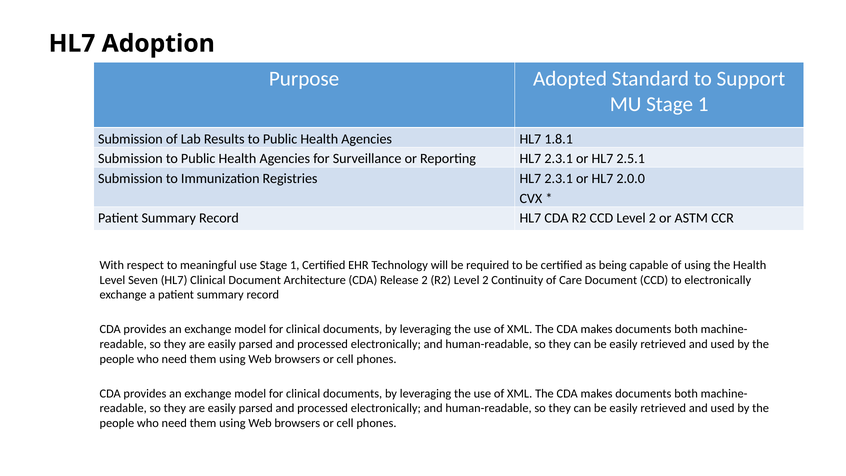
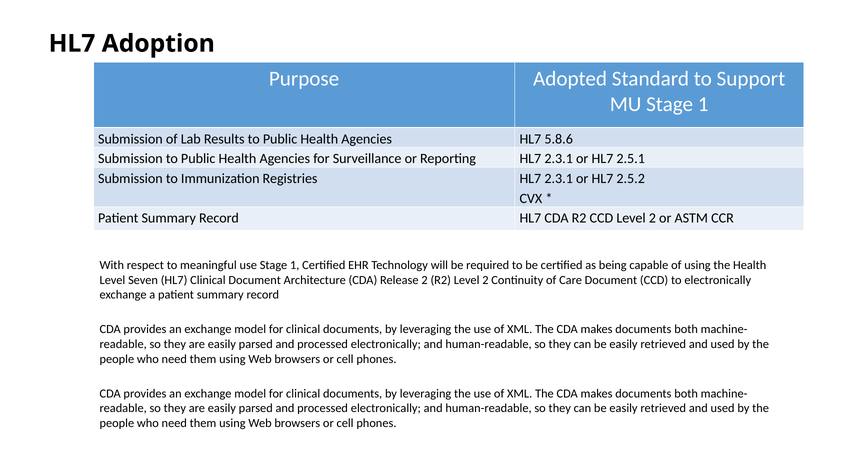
1.8.1: 1.8.1 -> 5.8.6 (559, 139)
2.0.0: 2.0.0 -> 2.5.2 (631, 179)
